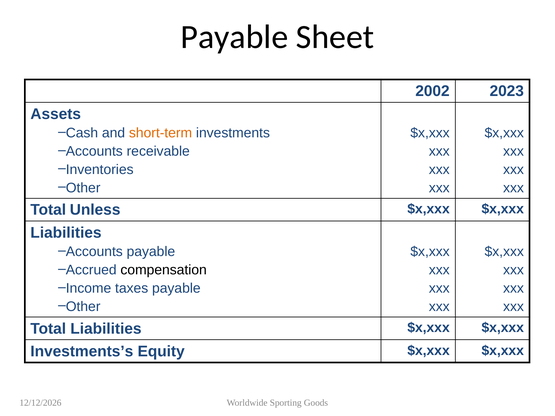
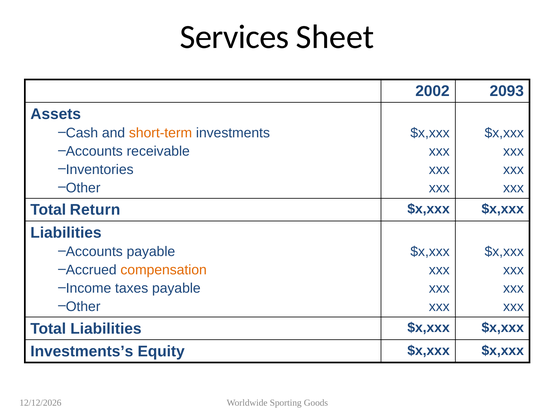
Payable: Payable -> Services (235, 37)
2023: 2023 -> 2093 (507, 91)
Unless: Unless -> Return (95, 210)
compensation colour: black -> orange (164, 270)
